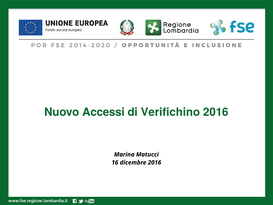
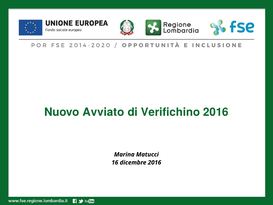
Accessi: Accessi -> Avviato (103, 112)
